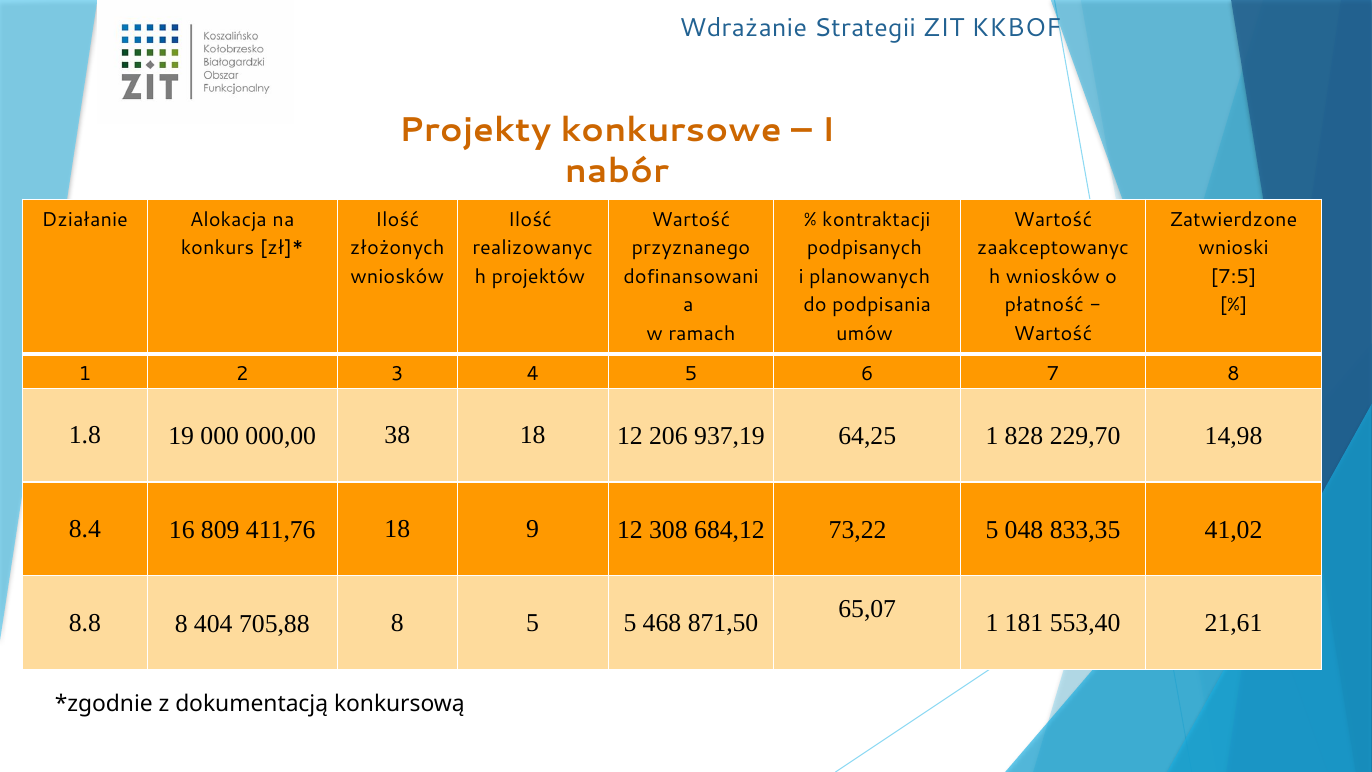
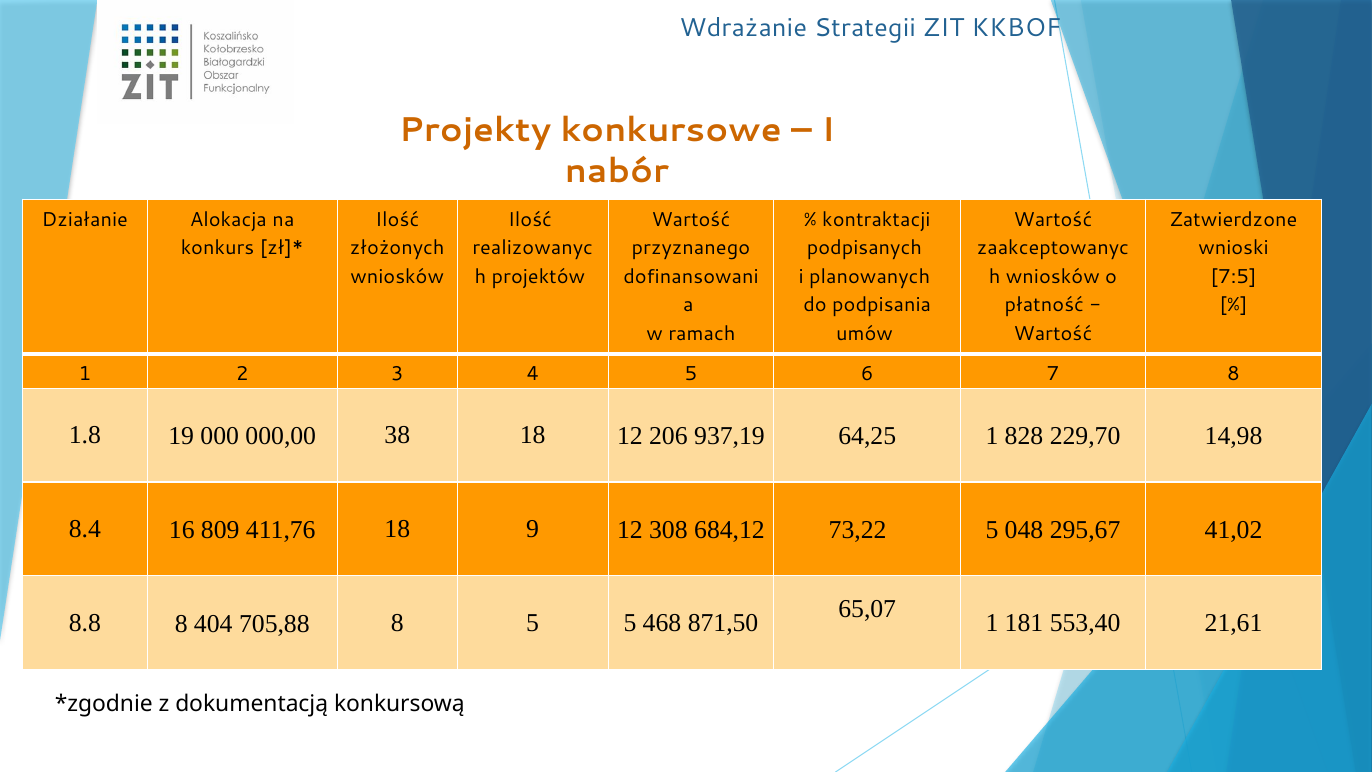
833,35: 833,35 -> 295,67 (1085, 529)
